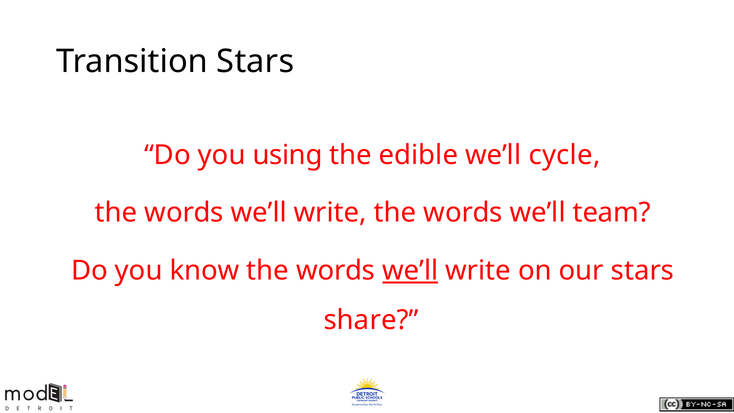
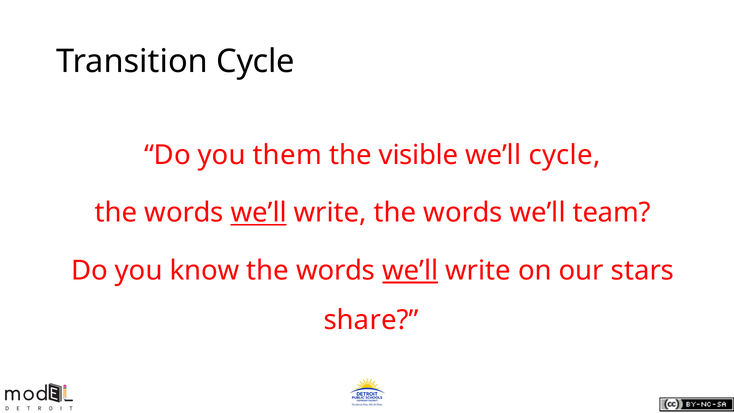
Transition Stars: Stars -> Cycle (256, 62)
using: using -> them (287, 155)
edible: edible -> visible (419, 155)
we’ll underline: none -> present (259, 213)
